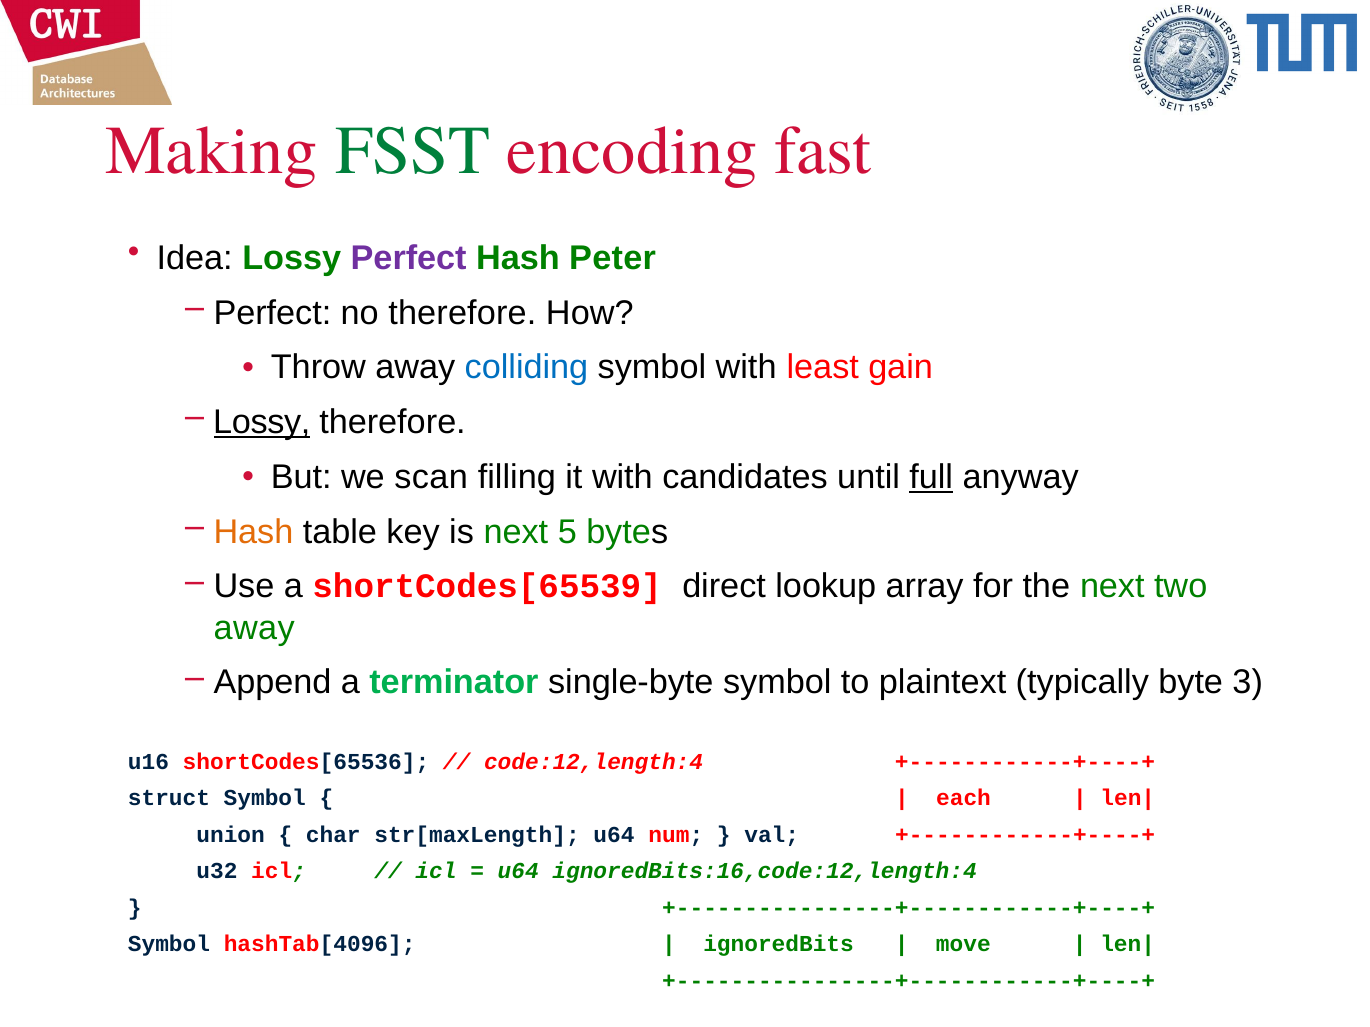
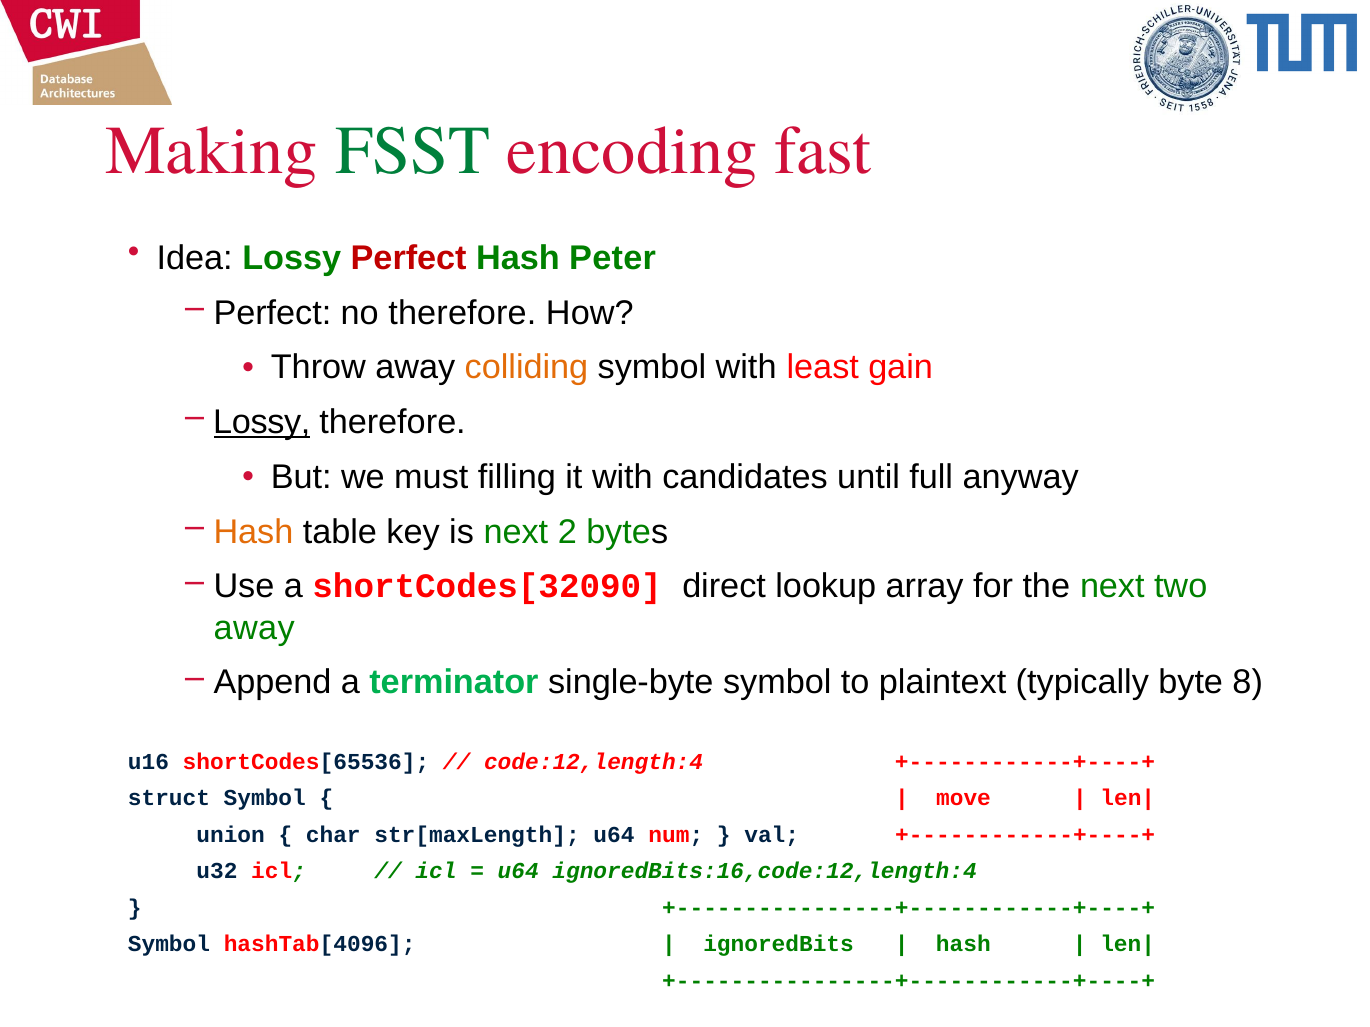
Perfect colour: purple -> red (409, 258)
colliding colour: blue -> orange (527, 368)
scan: scan -> must (431, 477)
full underline: present -> none (931, 477)
5: 5 -> 2 (567, 532)
shortCodes[65539: shortCodes[65539 -> shortCodes[32090 (487, 587)
3: 3 -> 8 (1248, 683)
each: each -> move (964, 798)
move: move -> hash (963, 944)
